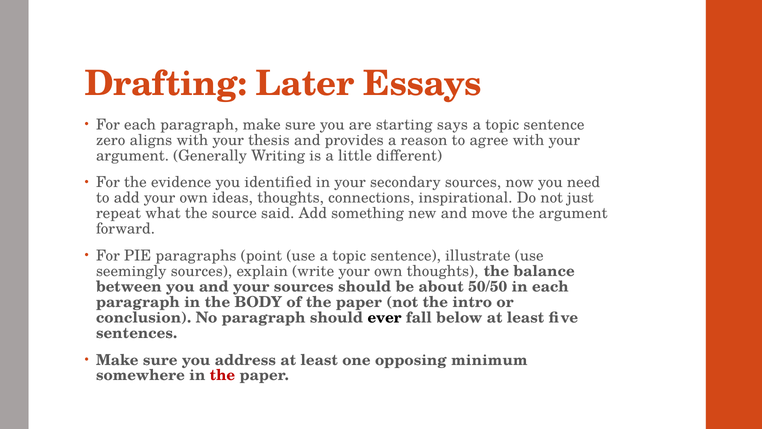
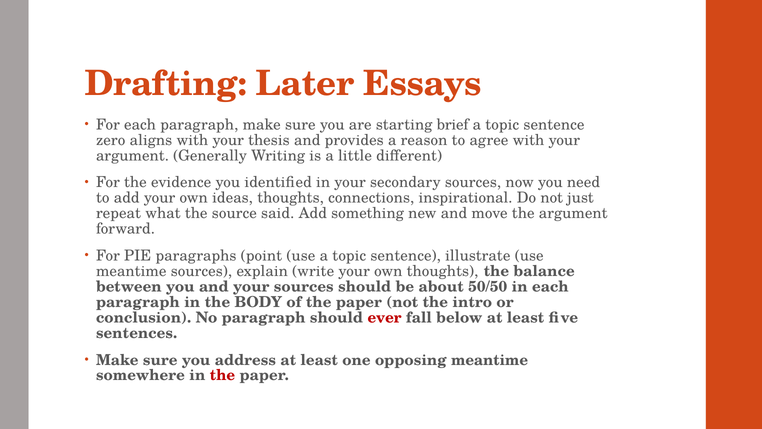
says: says -> brief (453, 125)
seemingly: seemingly -> meantime (131, 271)
ever colour: black -> red (385, 317)
opposing minimum: minimum -> meantime (490, 360)
